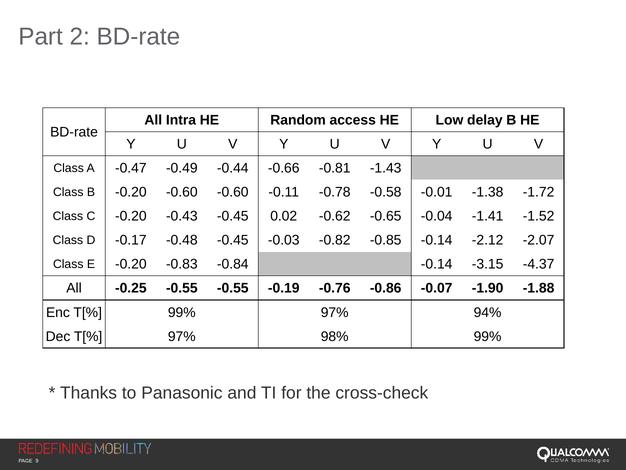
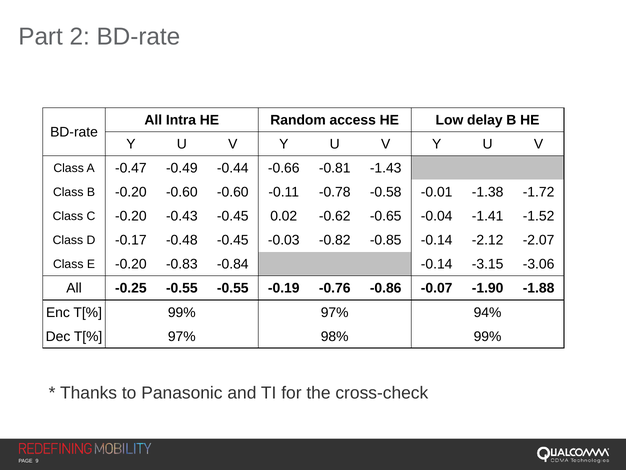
-4.37: -4.37 -> -3.06 (539, 264)
